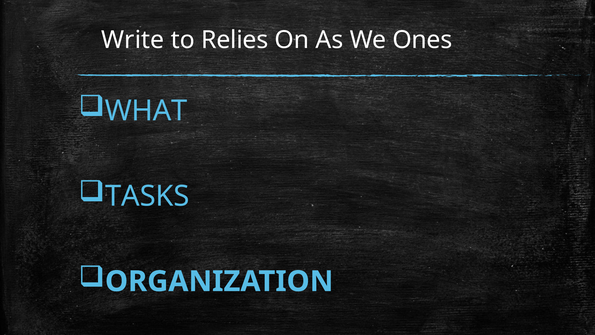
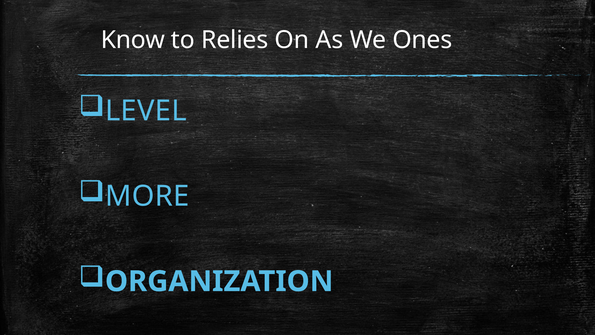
Write: Write -> Know (133, 40)
WHAT: WHAT -> LEVEL (146, 111)
TASKS: TASKS -> MORE (147, 196)
